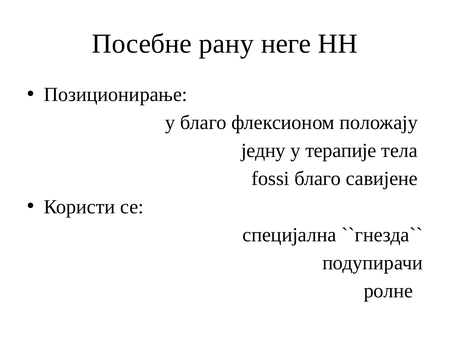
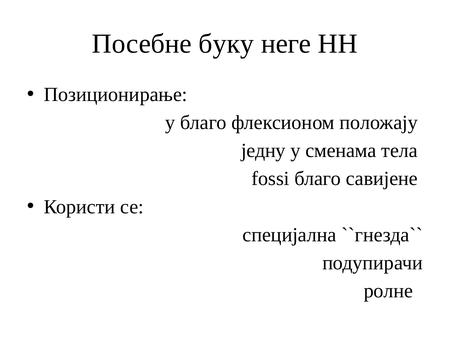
рану: рану -> буку (226, 44)
терапије: терапије -> сменама (341, 150)
